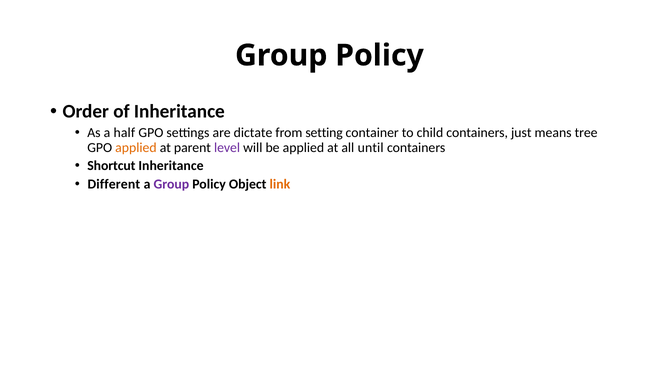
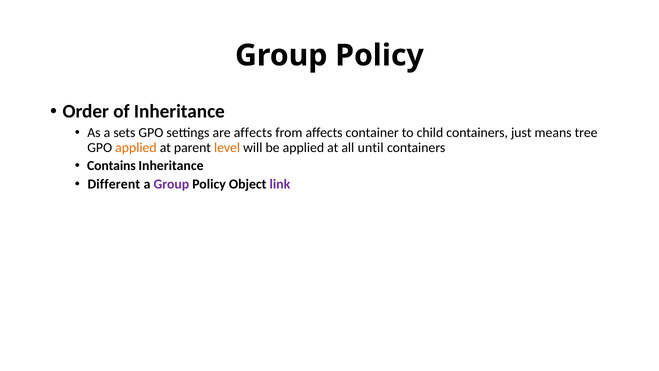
half: half -> sets (124, 133)
are dictate: dictate -> affects (253, 133)
from setting: setting -> affects (324, 133)
level colour: purple -> orange (227, 147)
Shortcut: Shortcut -> Contains (111, 166)
link colour: orange -> purple (280, 184)
